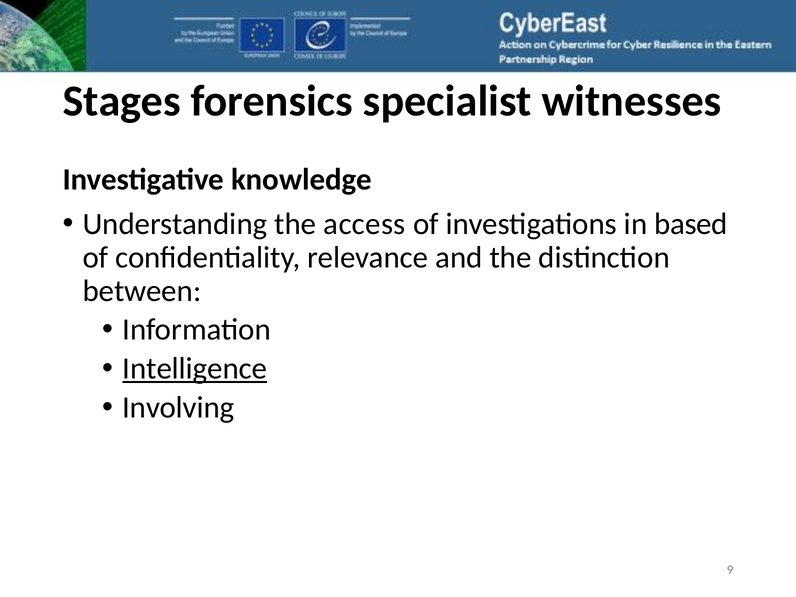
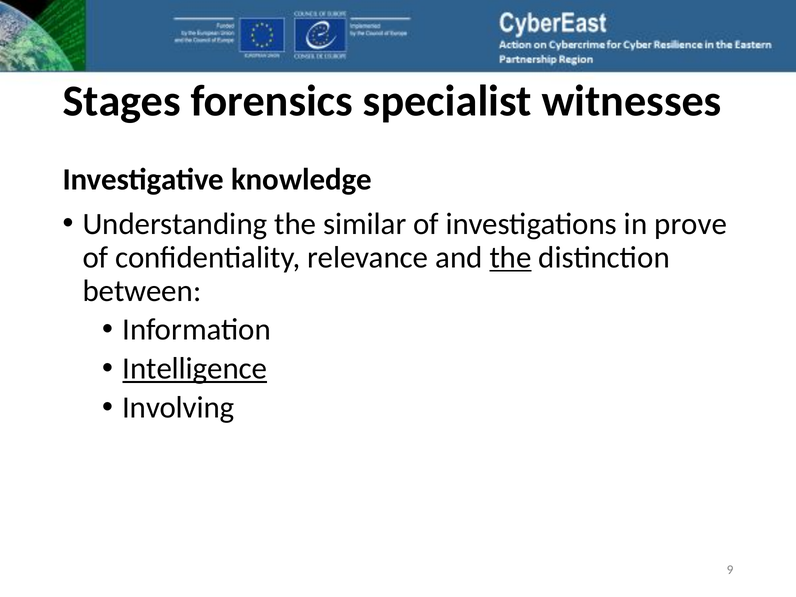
access: access -> similar (365, 224)
based: based -> prove (691, 224)
the underline: none -> present (511, 257)
